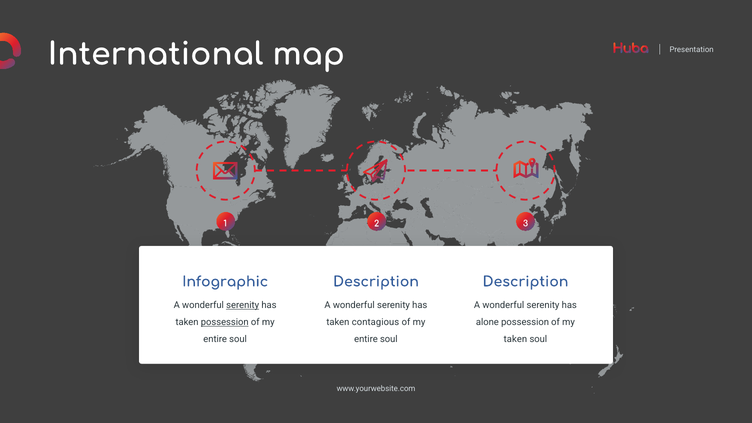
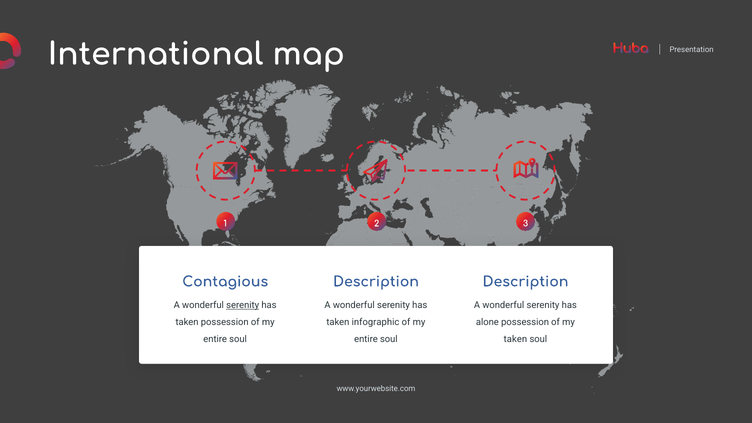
Infographic: Infographic -> Contagious (225, 282)
possession underline: present -> none (225, 322)
contagious: contagious -> infographic (376, 322)
